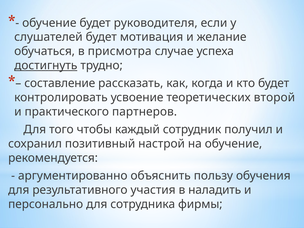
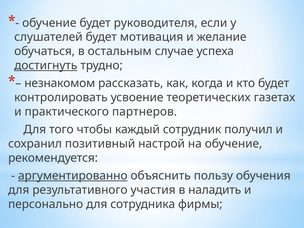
присмотра: присмотра -> остальным (120, 51)
составление: составление -> незнакомом (60, 83)
второй: второй -> газетах (275, 98)
аргументированно underline: none -> present (73, 176)
